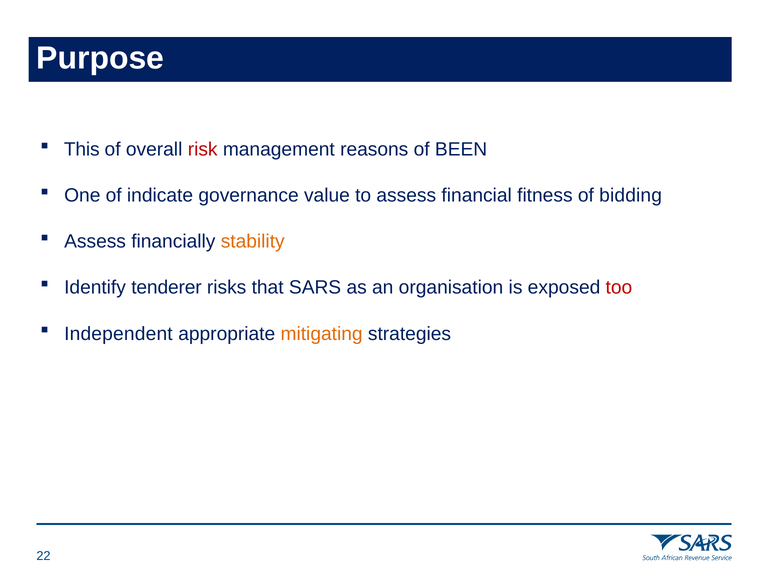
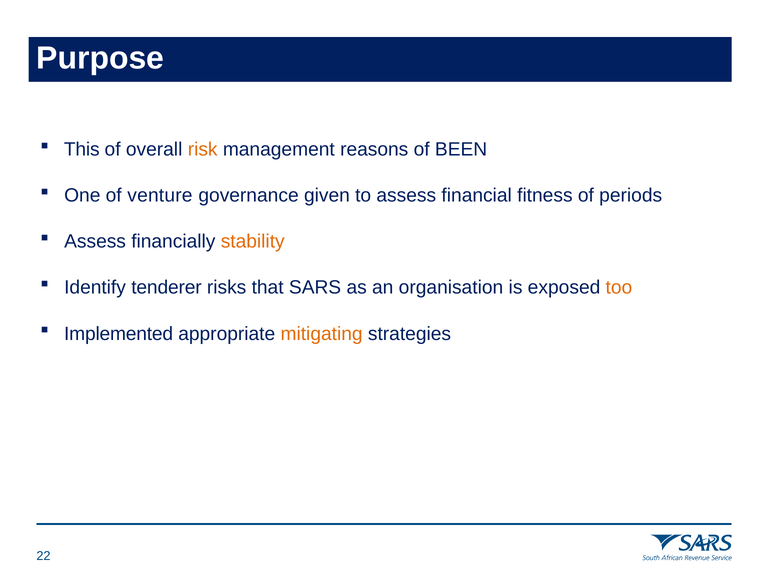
risk colour: red -> orange (203, 149)
indicate: indicate -> venture (160, 195)
value: value -> given (327, 195)
bidding: bidding -> periods (631, 195)
too colour: red -> orange (619, 288)
Independent: Independent -> Implemented (119, 334)
